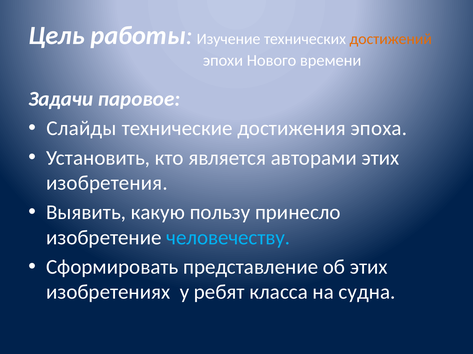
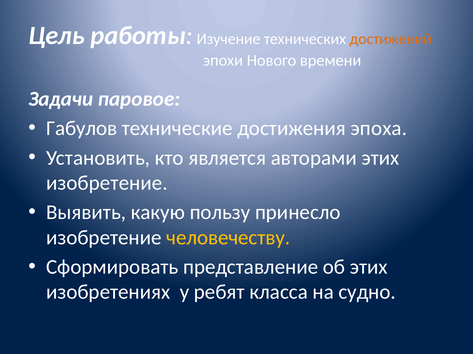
Слайды: Слайды -> Габулов (82, 129)
изобретения: изобретения -> изобретение (107, 183)
человечеству colour: light blue -> yellow (228, 238)
судна: судна -> судно (367, 293)
